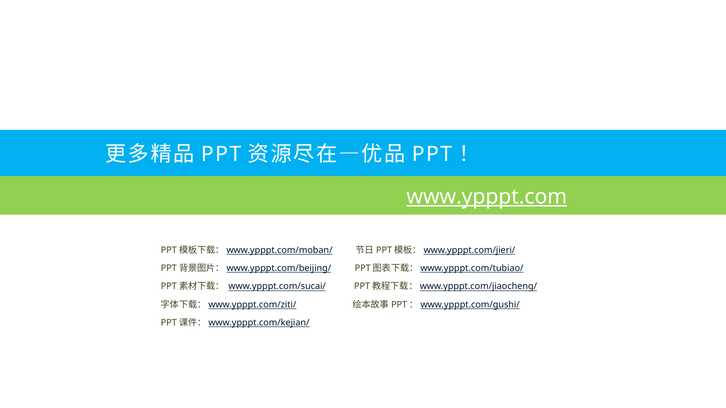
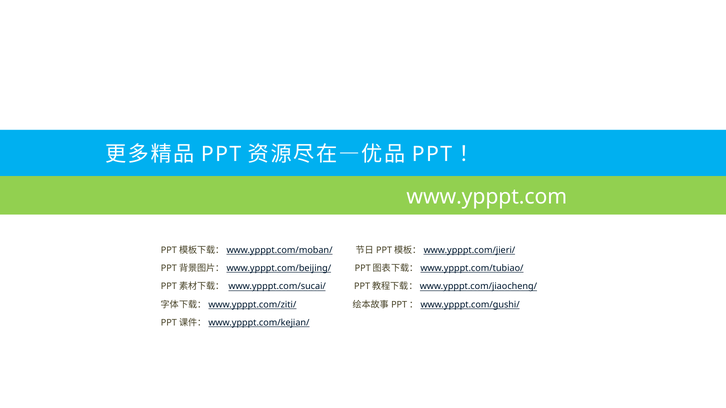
www.ypppt.com underline: present -> none (487, 197)
